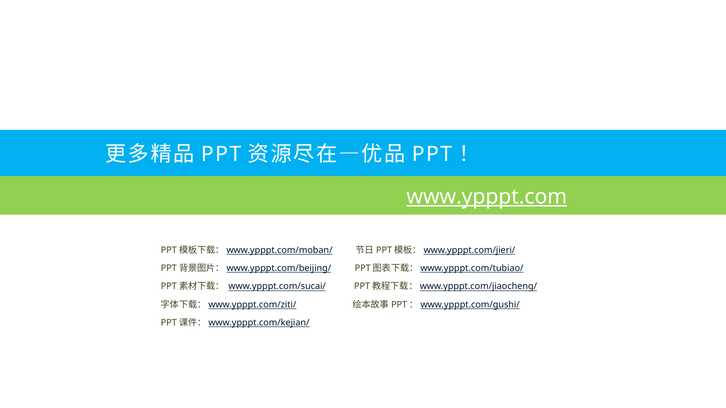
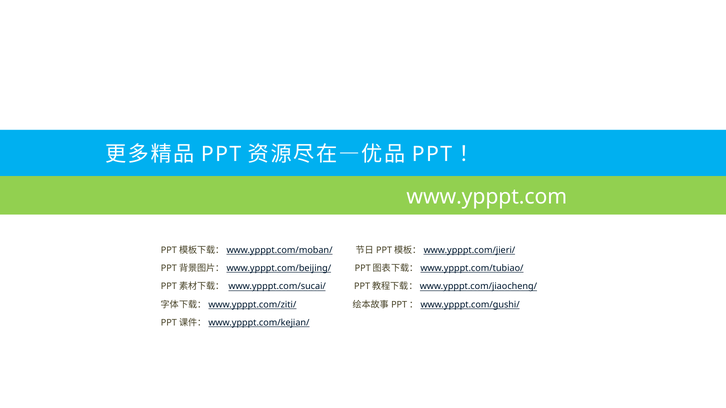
www.ypppt.com underline: present -> none (487, 197)
